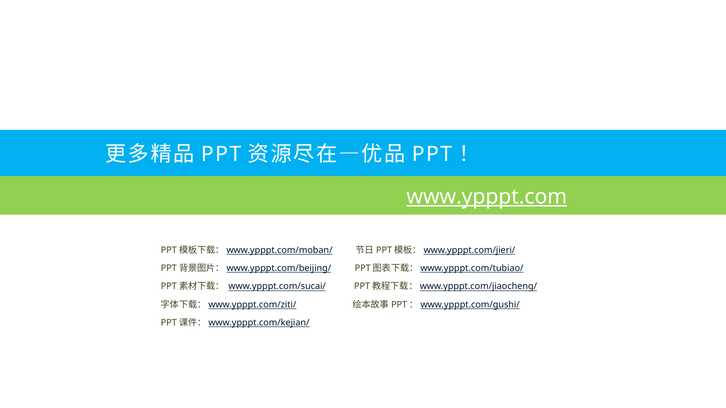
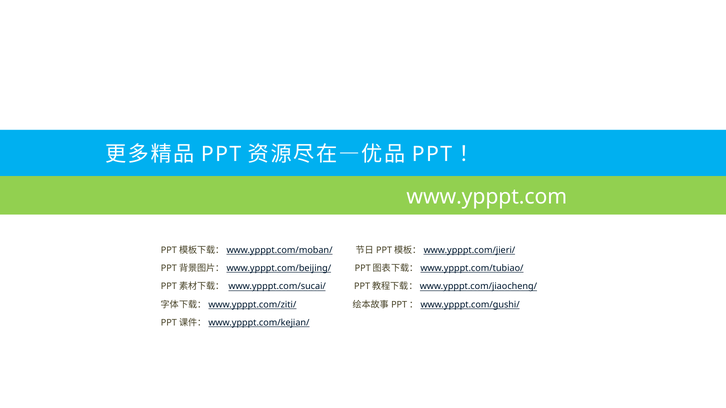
www.ypppt.com underline: present -> none (487, 197)
